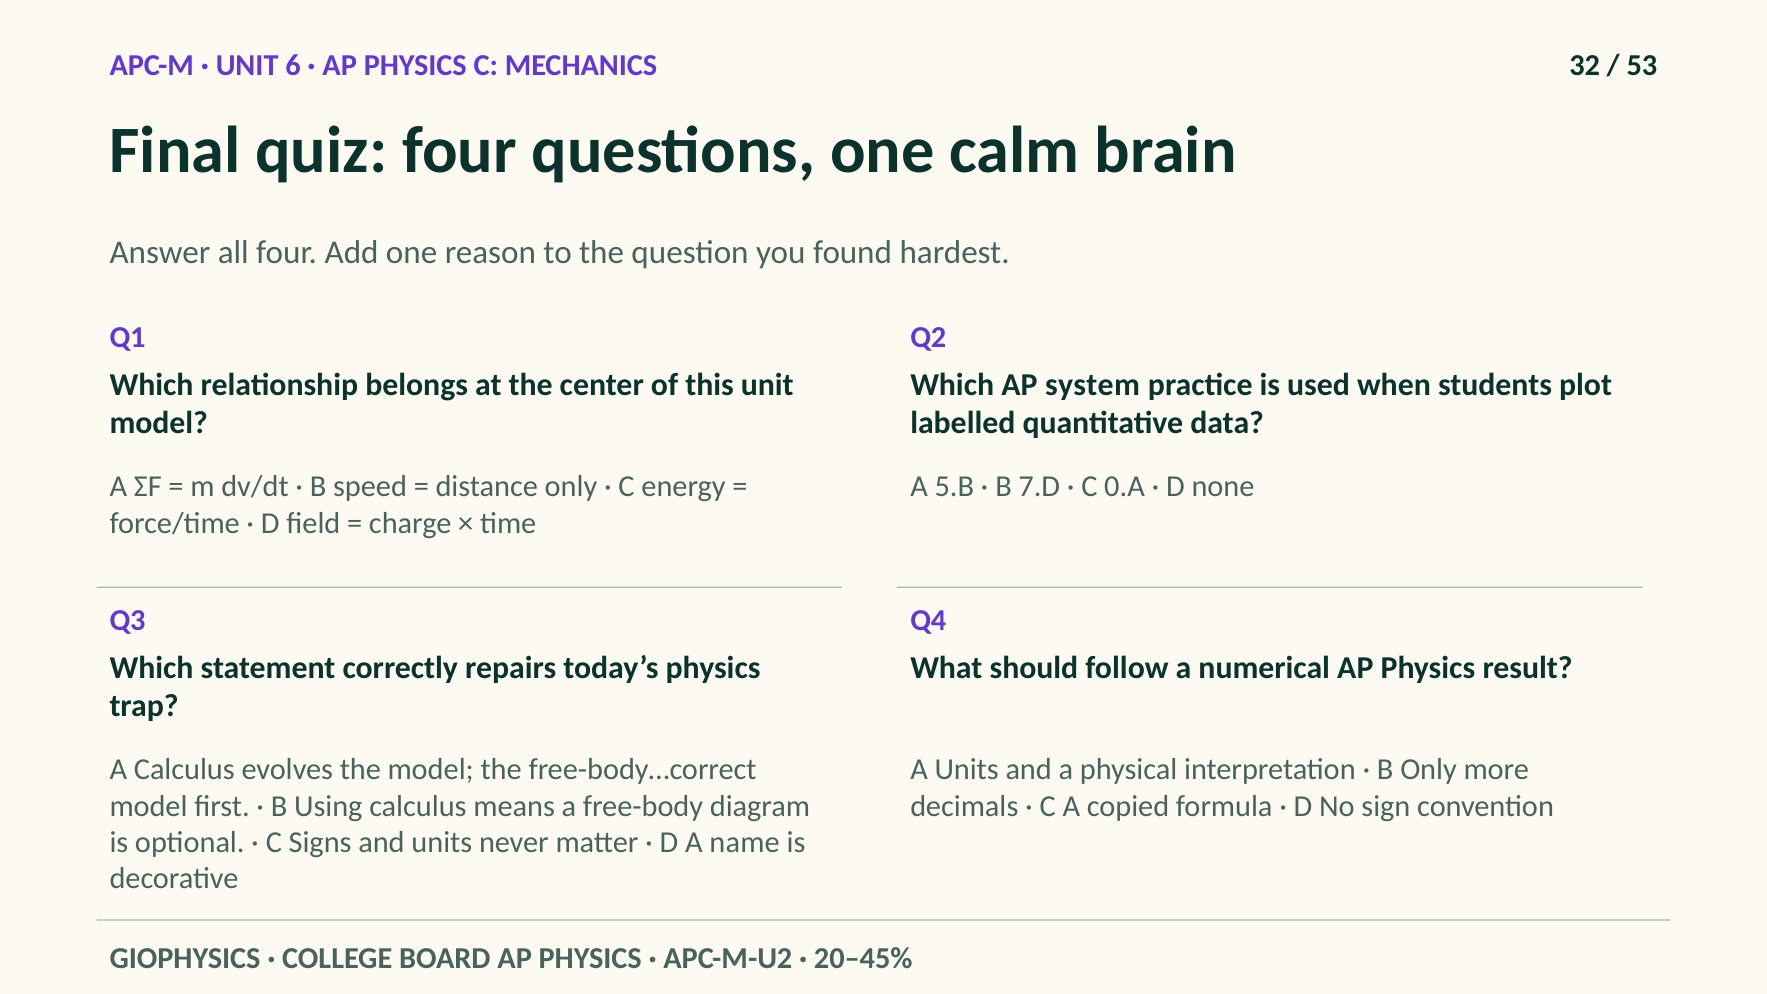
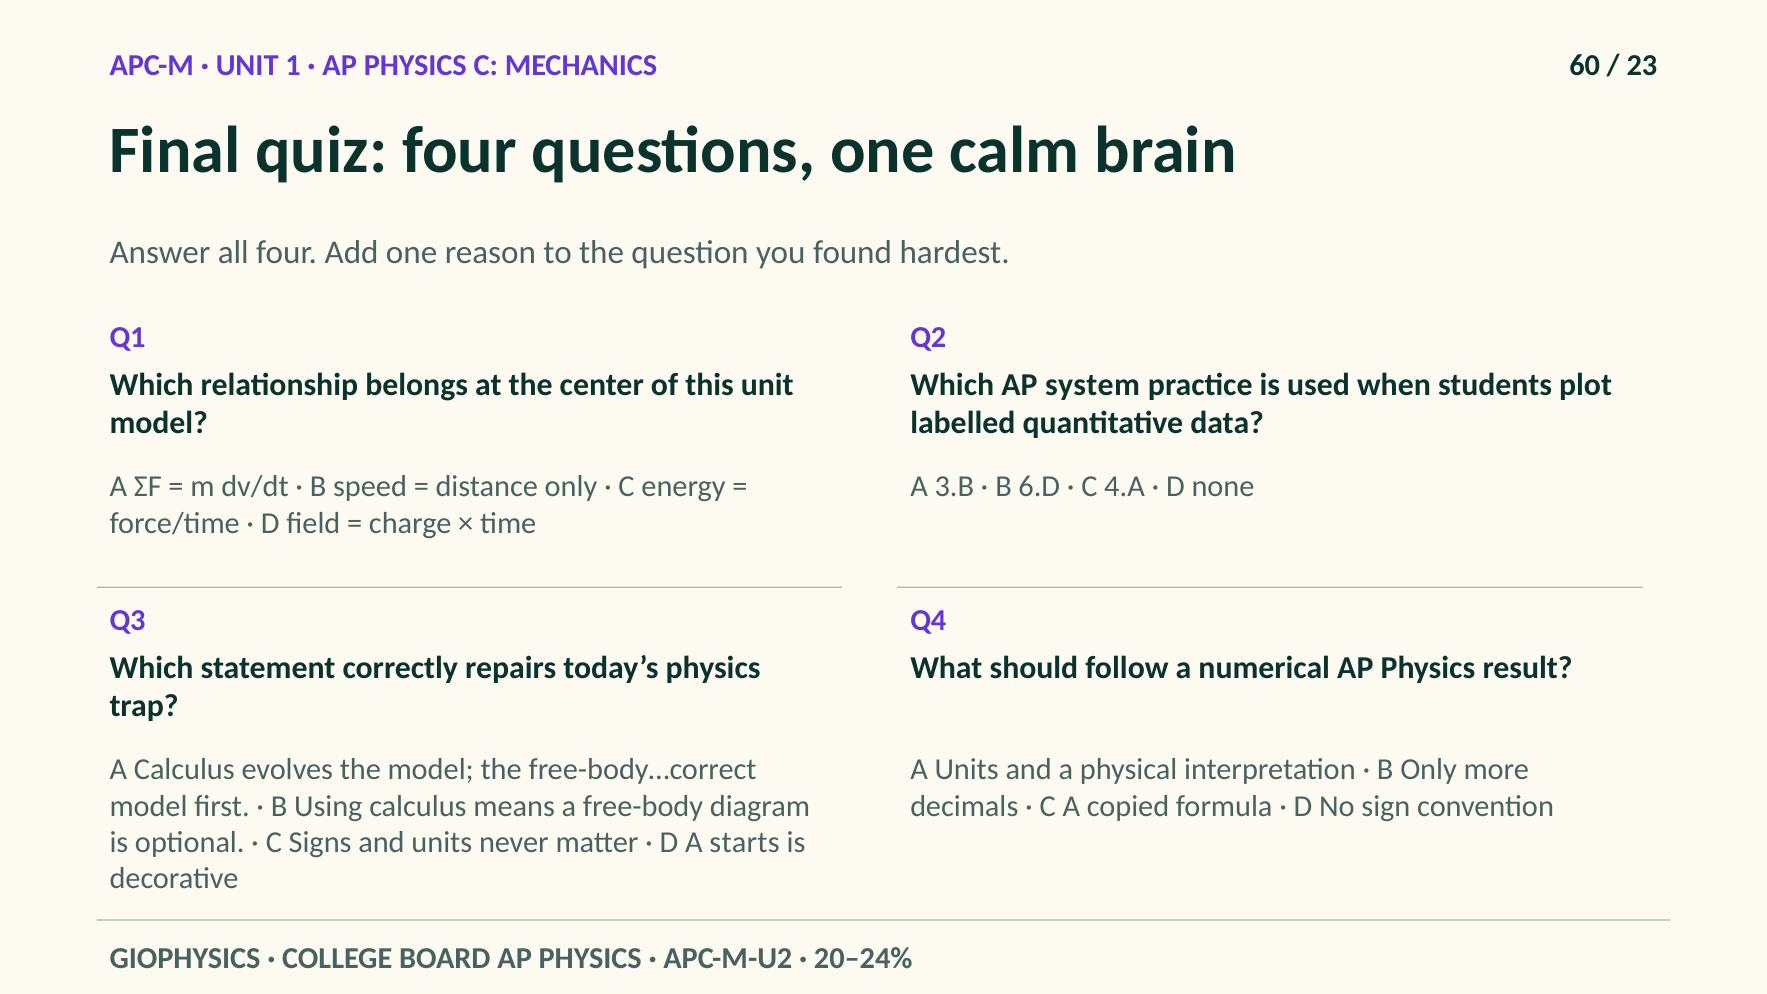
6: 6 -> 1 (293, 65)
32: 32 -> 60 (1585, 65)
53: 53 -> 23 (1642, 65)
5.B: 5.B -> 3.B (954, 487)
7.D: 7.D -> 6.D (1039, 487)
0.A: 0.A -> 4.A (1125, 487)
name: name -> starts (745, 842)
20–45%: 20–45% -> 20–24% (863, 959)
